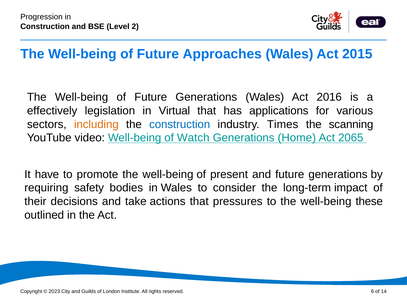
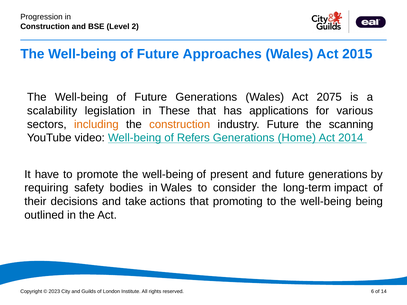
2016: 2016 -> 2075 (329, 97)
effectively: effectively -> scalability (52, 111)
Virtual: Virtual -> These (174, 111)
construction colour: blue -> orange (180, 124)
industry Times: Times -> Future (283, 124)
Watch: Watch -> Refers (193, 138)
2065: 2065 -> 2014 (351, 138)
pressures: pressures -> promoting (238, 202)
these: these -> being (369, 202)
